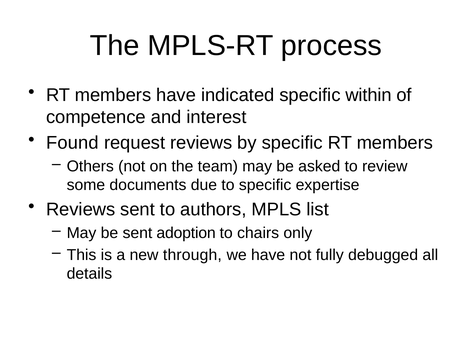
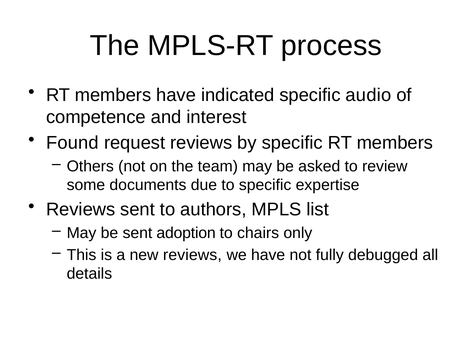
within: within -> audio (368, 95)
new through: through -> reviews (192, 255)
